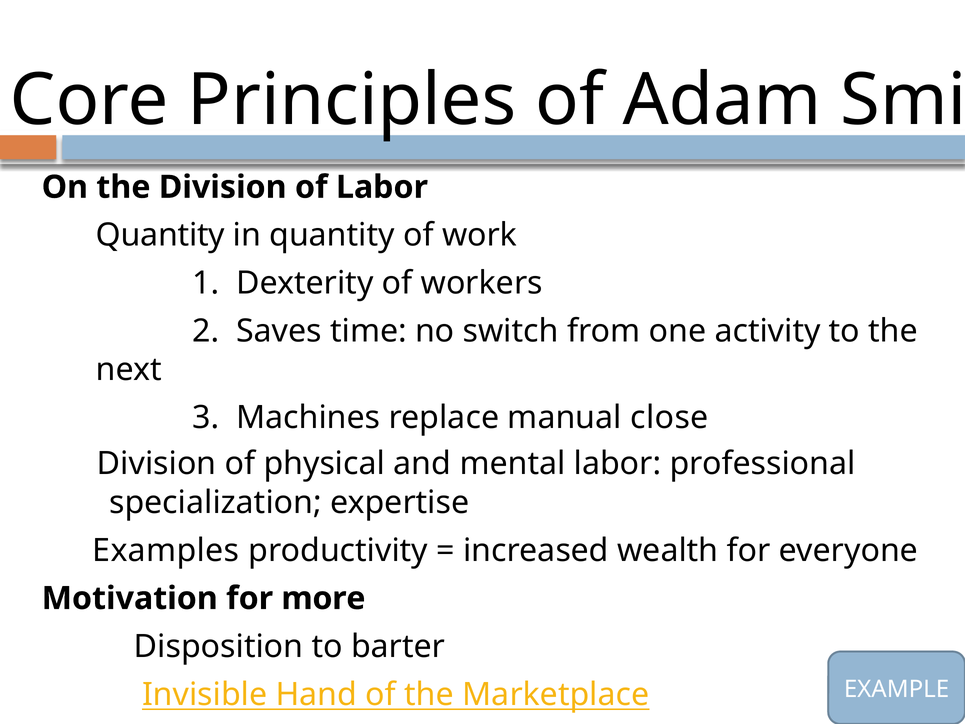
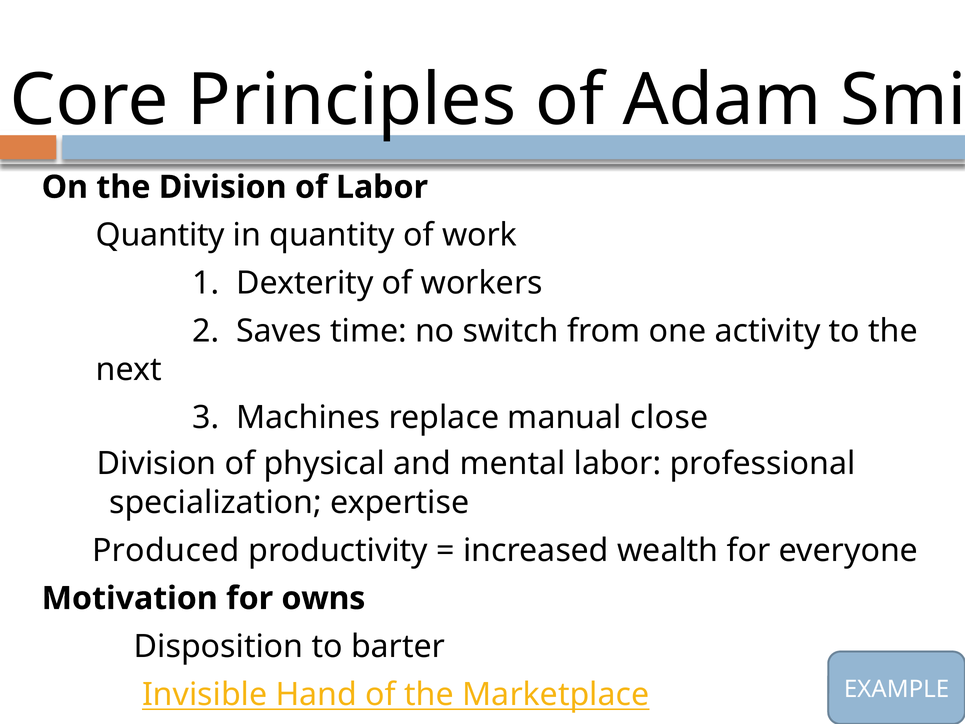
Examples: Examples -> Produced (166, 550)
more: more -> owns (323, 598)
